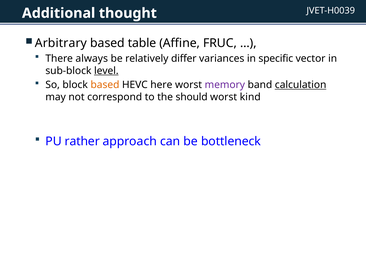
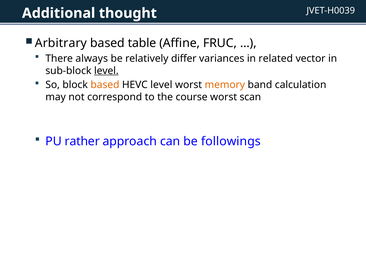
specific: specific -> related (276, 59)
HEVC here: here -> level (161, 85)
memory colour: purple -> orange (225, 85)
calculation underline: present -> none (301, 85)
should: should -> course (192, 97)
kind: kind -> scan (250, 97)
bottleneck: bottleneck -> followings (231, 142)
